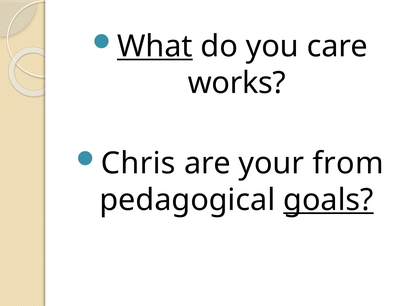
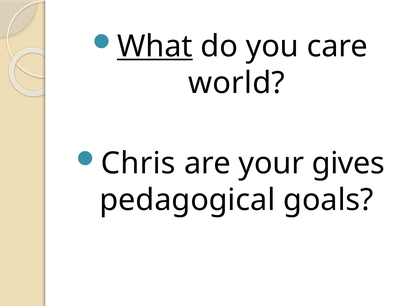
works: works -> world (236, 83)
from: from -> gives (348, 163)
goals underline: present -> none (328, 200)
